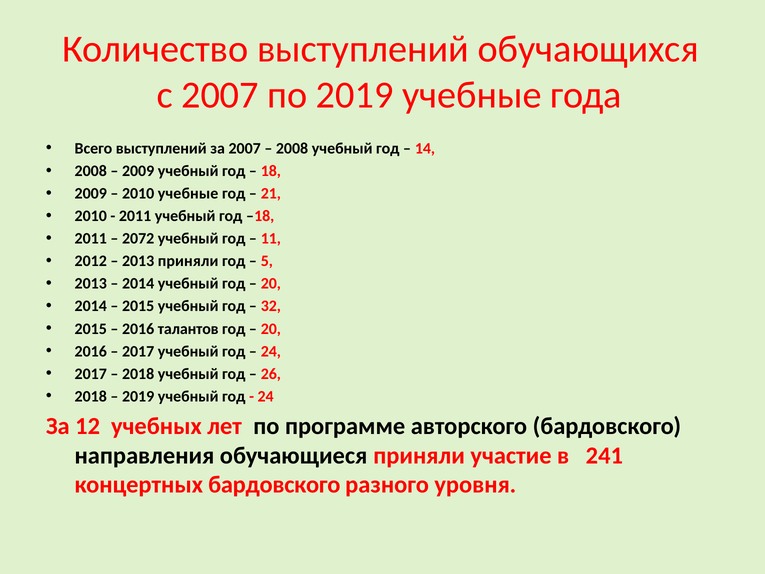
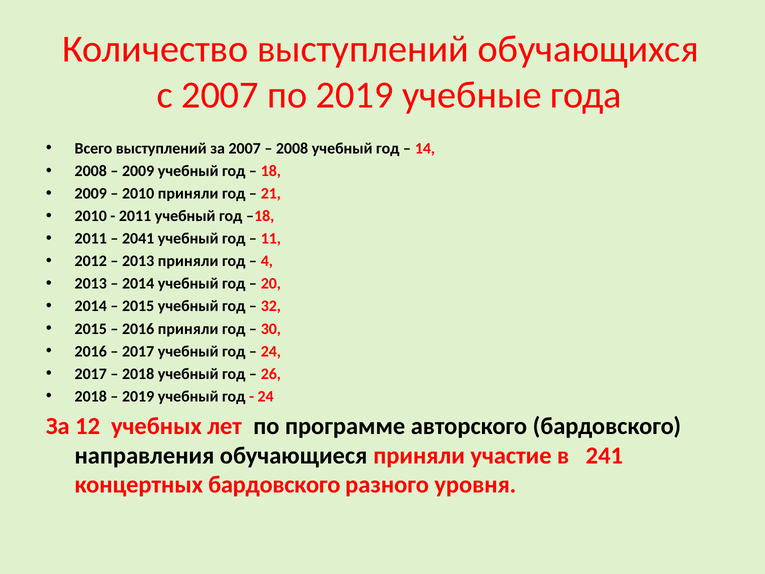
2010 учебные: учебные -> приняли (188, 193)
2072: 2072 -> 2041 (138, 238)
5: 5 -> 4 (267, 261)
2016 талантов: талантов -> приняли (188, 329)
20: 20 -> 30 (271, 329)
